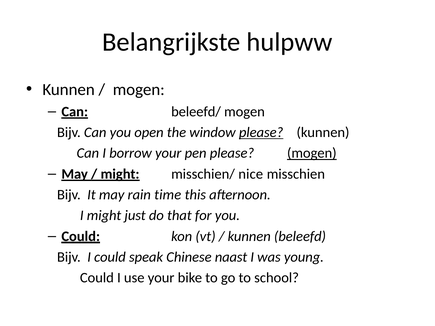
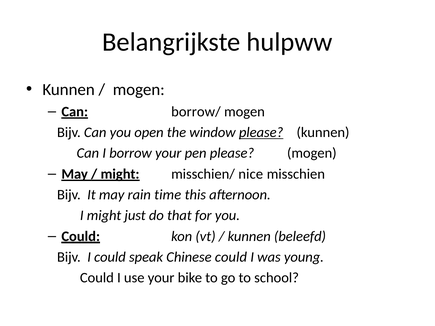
beleefd/: beleefd/ -> borrow/ (196, 112)
mogen underline: present -> none (312, 153)
Chinese naast: naast -> could (231, 257)
